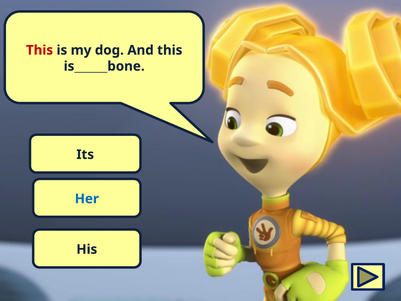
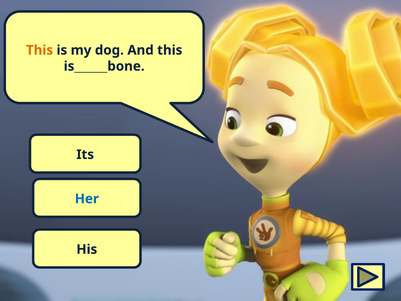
This colour: red -> orange (40, 50)
